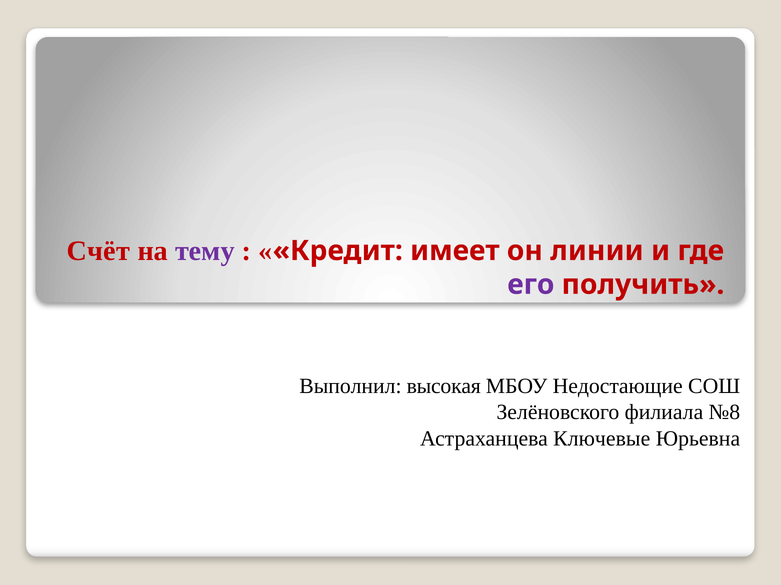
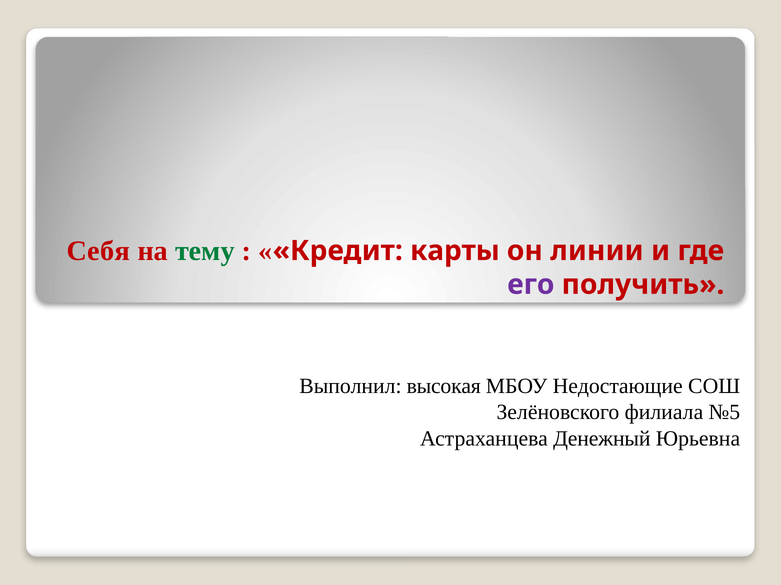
Счёт: Счёт -> Себя (98, 251)
тему colour: purple -> green (205, 251)
имеет: имеет -> карты (455, 251)
№8: №8 -> №5 (724, 413)
Ключевые: Ключевые -> Денежный (602, 439)
